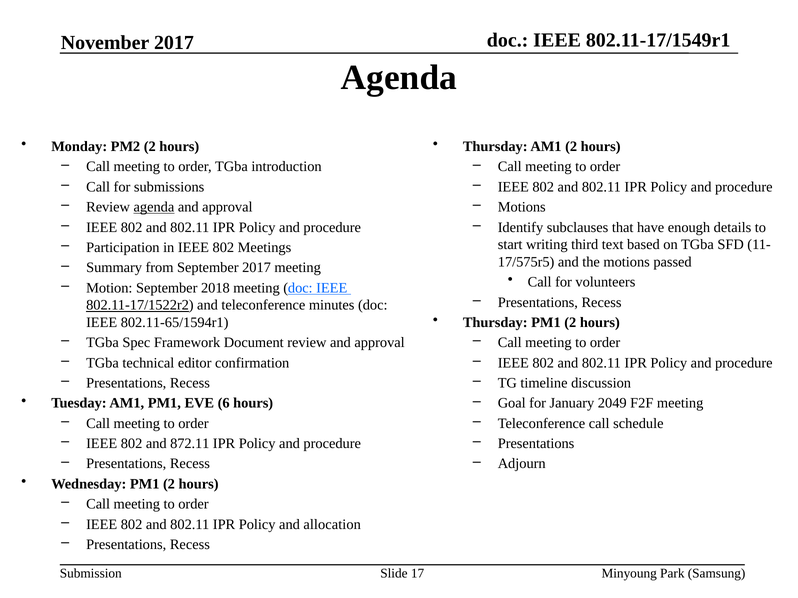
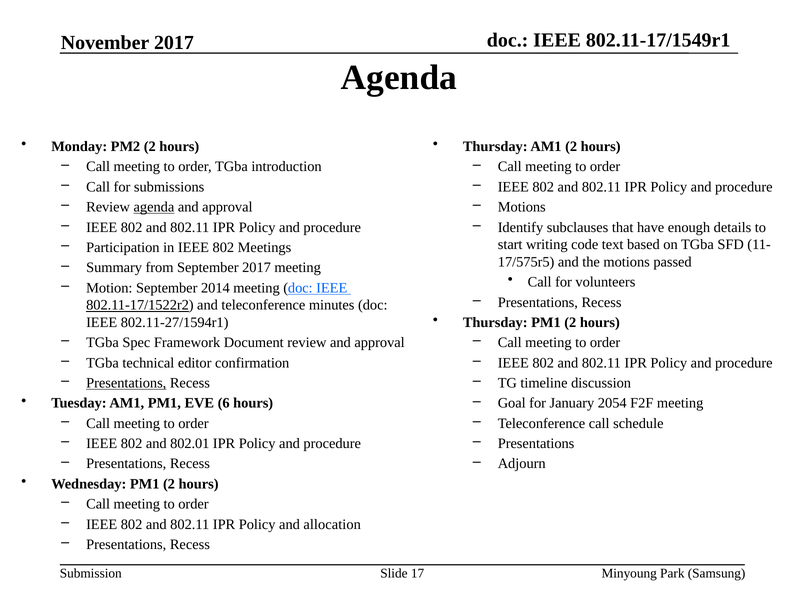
third: third -> code (585, 245)
2018: 2018 -> 2014 (215, 288)
802.11-65/1594r1: 802.11-65/1594r1 -> 802.11-27/1594r1 (175, 323)
Presentations underline: none -> present (126, 383)
2049: 2049 -> 2054 (612, 404)
872.11: 872.11 -> 802.01 (190, 444)
